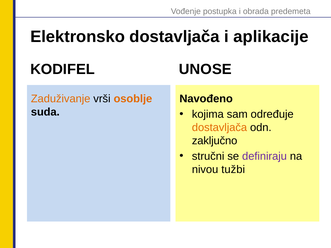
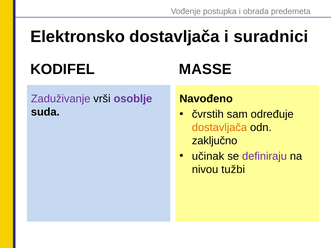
aplikacije: aplikacije -> suradnici (271, 37)
UNOSE: UNOSE -> MASSE (205, 69)
Zaduživanje colour: orange -> purple (61, 99)
osoblje colour: orange -> purple (133, 99)
kojima: kojima -> čvrstih (208, 114)
stručni: stručni -> učinak (208, 156)
